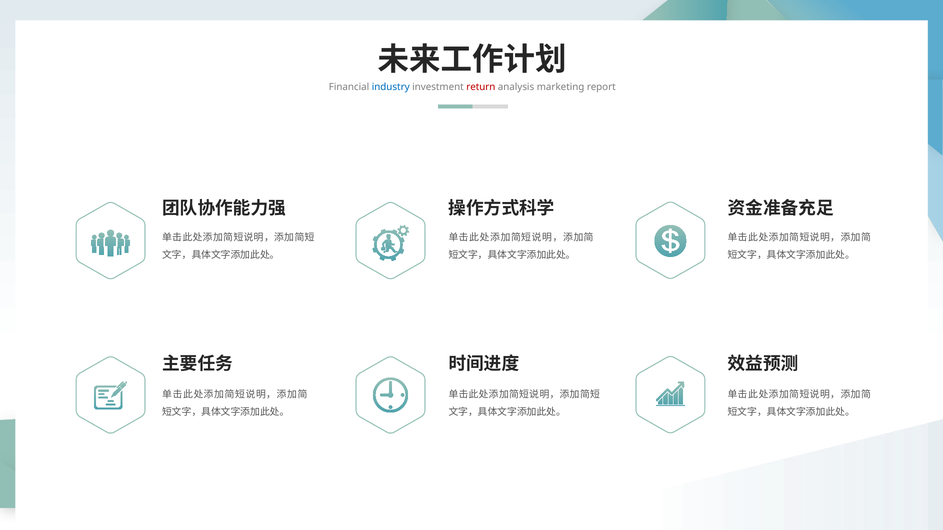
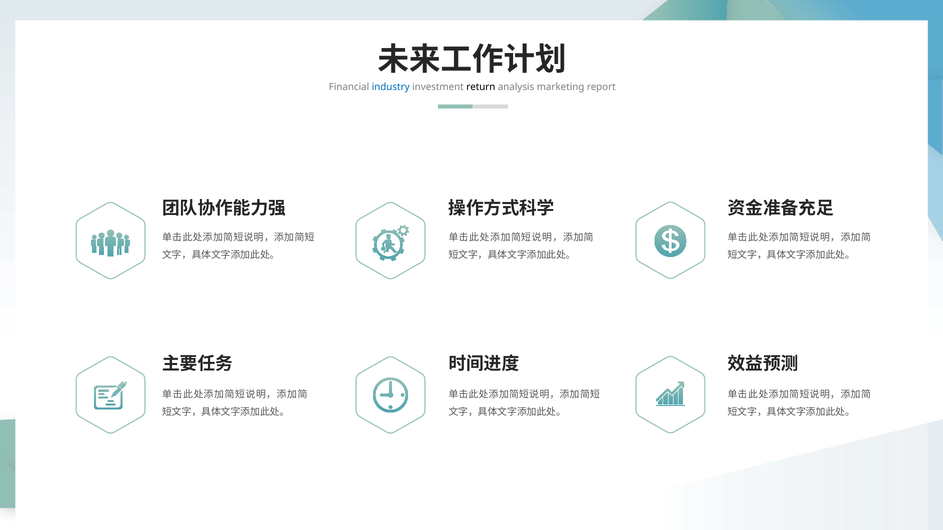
return colour: red -> black (481, 87)
